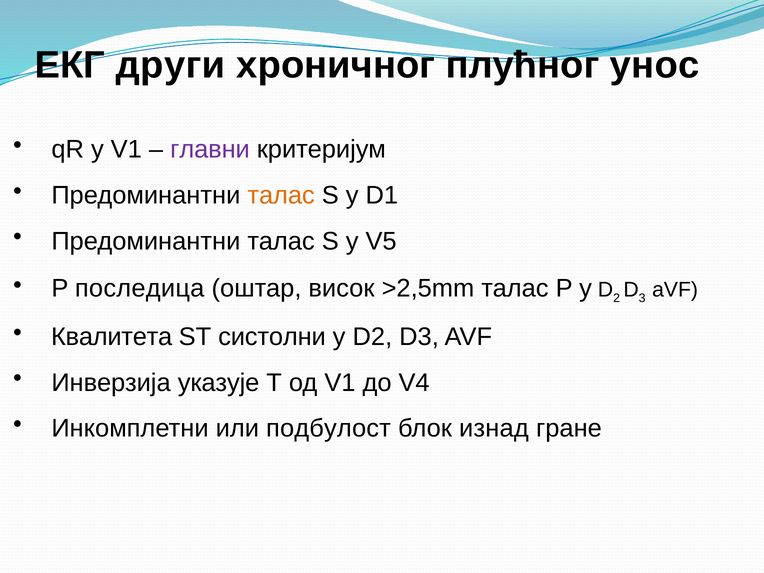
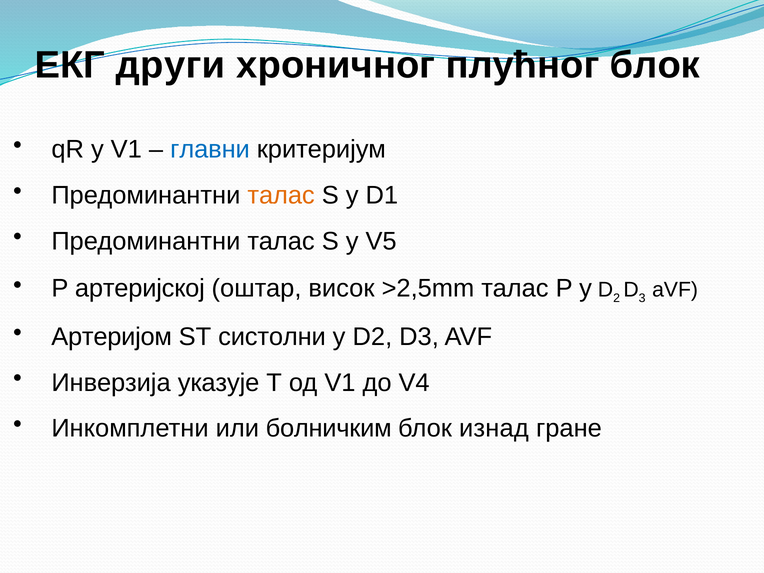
плућног унос: унос -> блок (655, 65)
главни colour: purple -> blue (210, 149)
последица: последица -> артеријској (140, 288)
Квалитета: Квалитета -> Артеријом (112, 337)
подбулост: подбулост -> болничким (329, 428)
